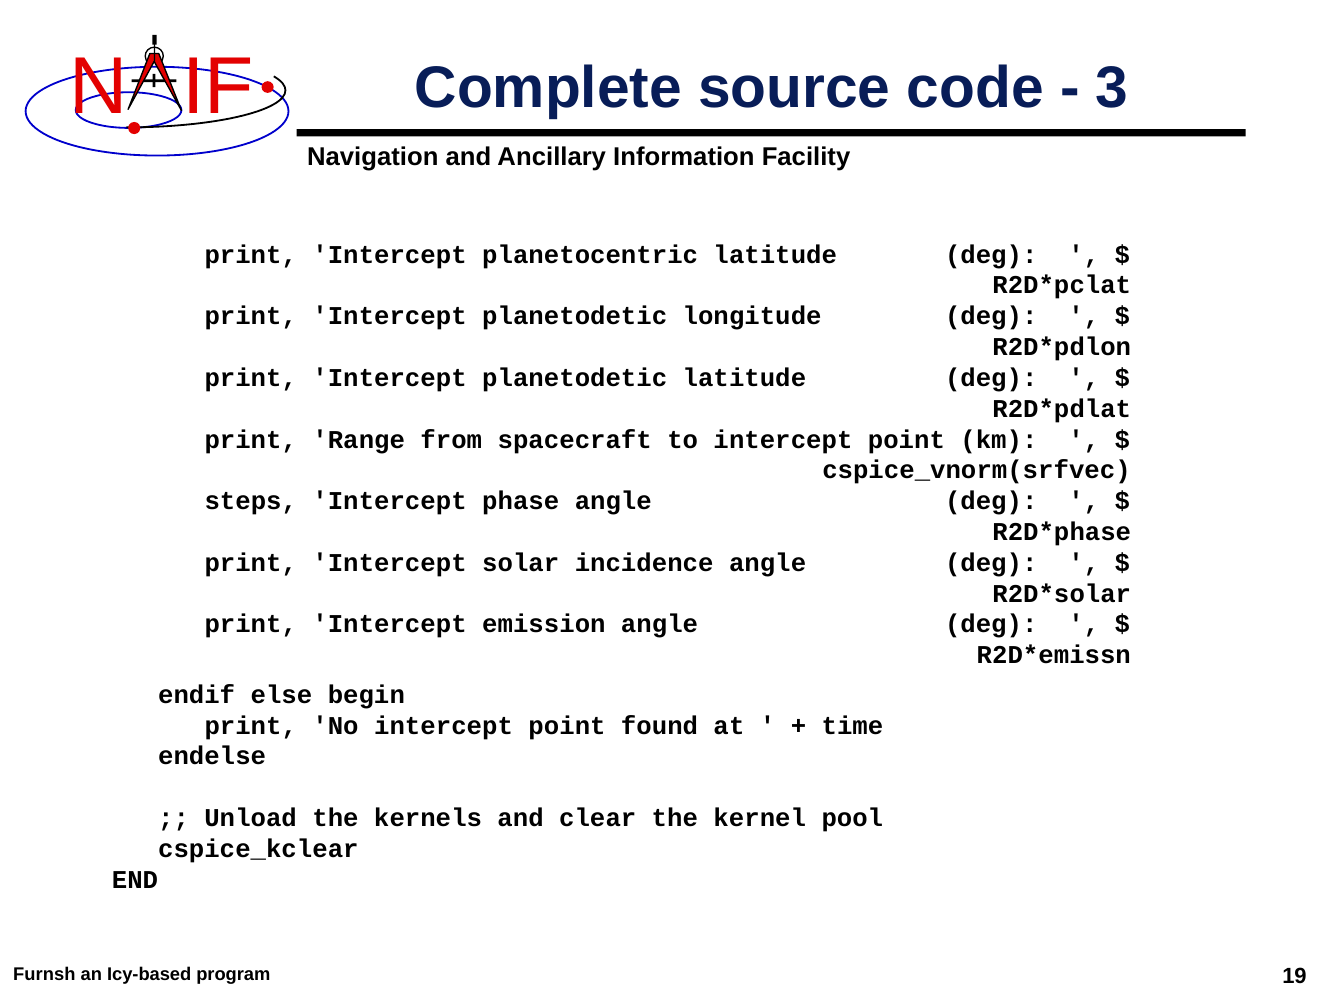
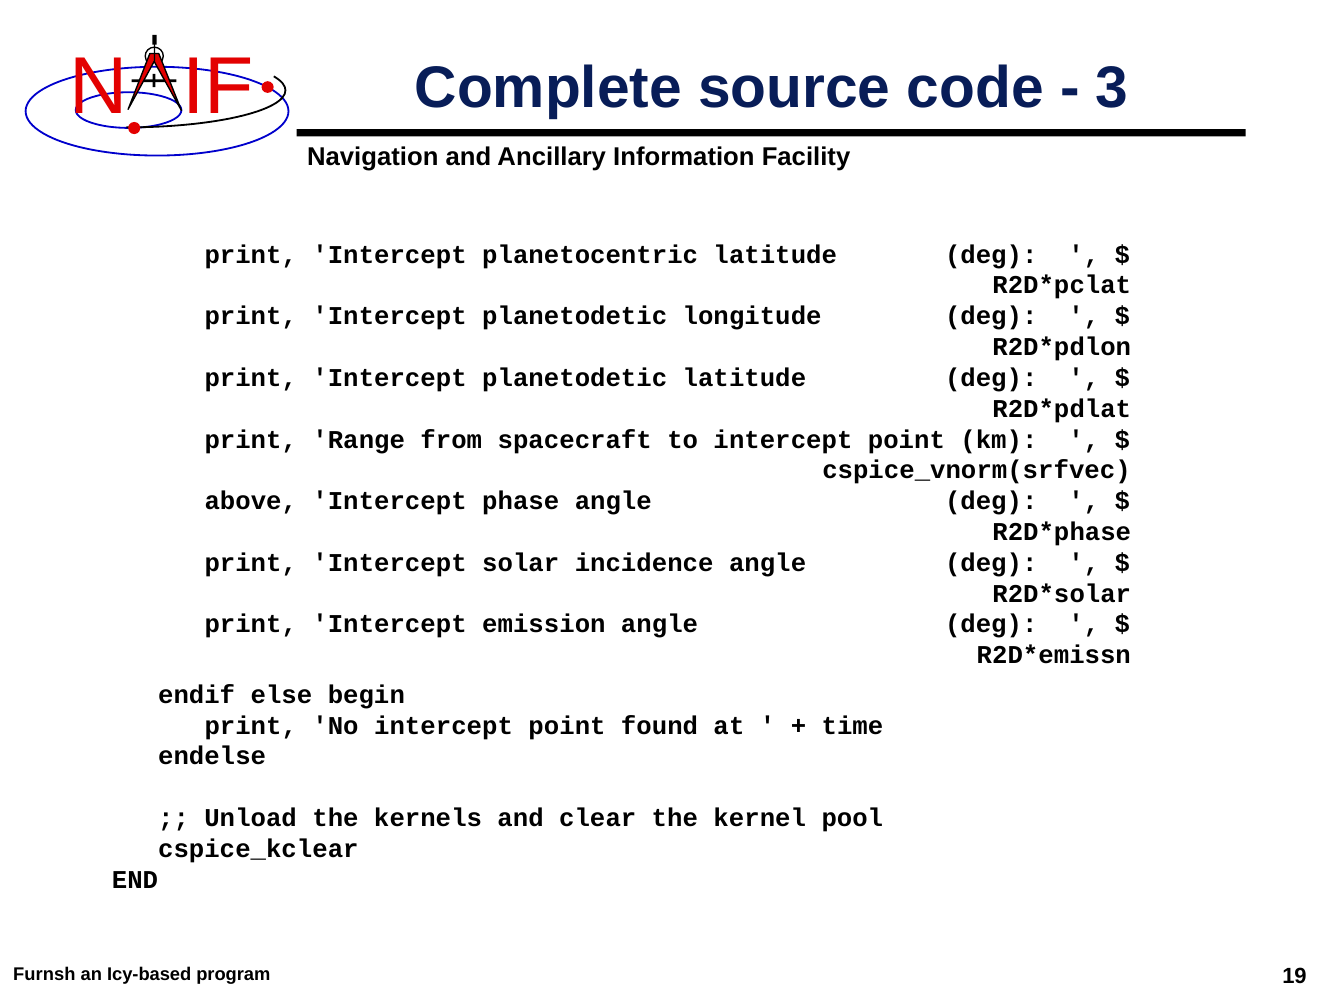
steps: steps -> above (251, 501)
